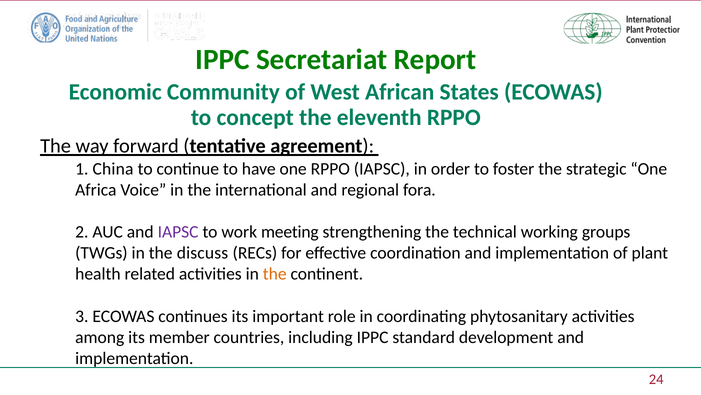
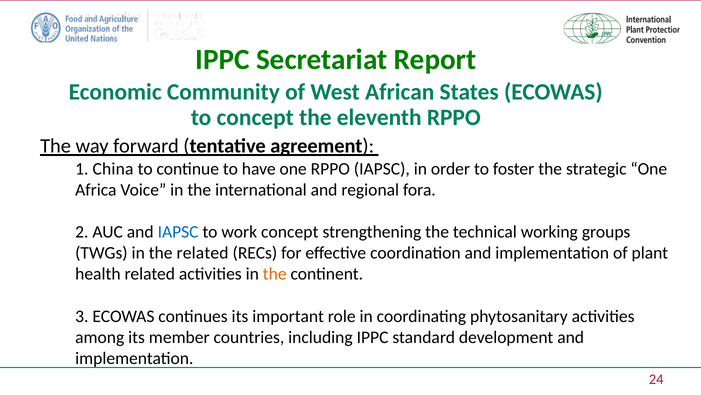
IAPSC colour: purple -> blue (178, 232)
work meeting: meeting -> concept (290, 232)
the discuss: discuss -> related (202, 253)
